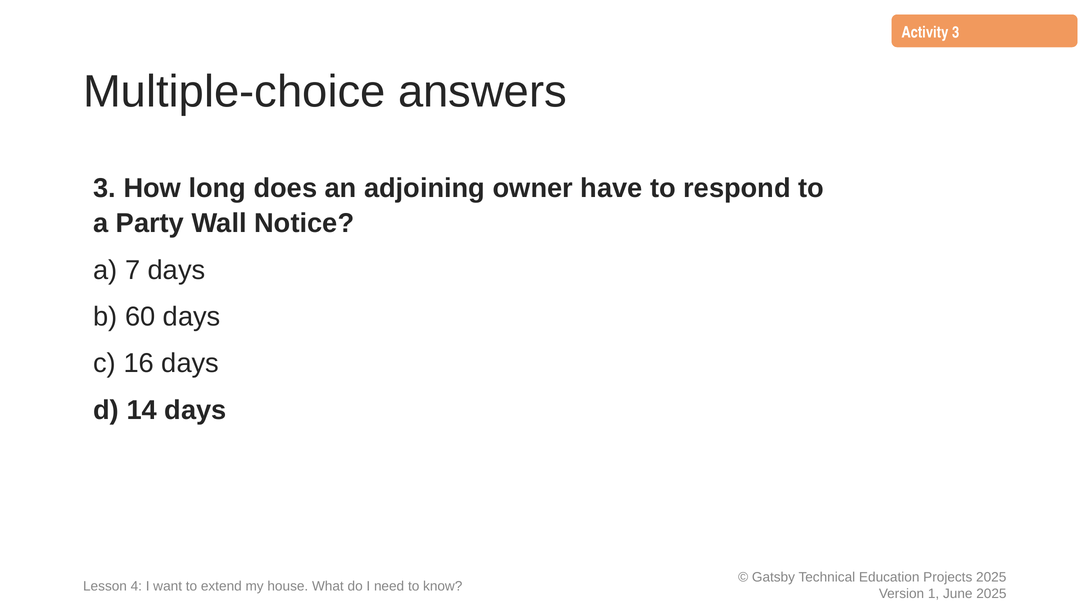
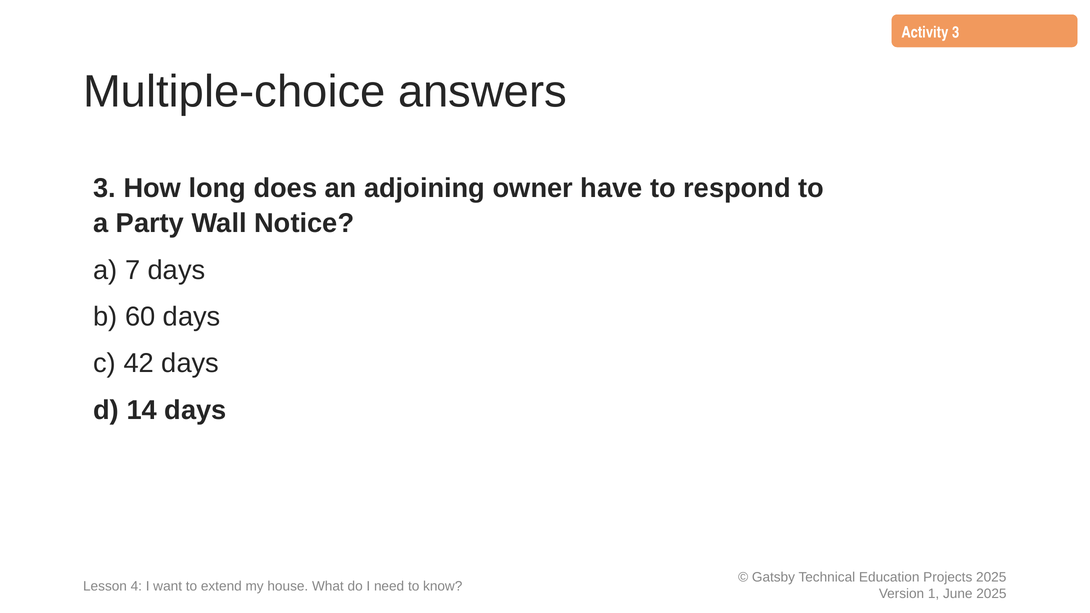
16: 16 -> 42 (139, 363)
